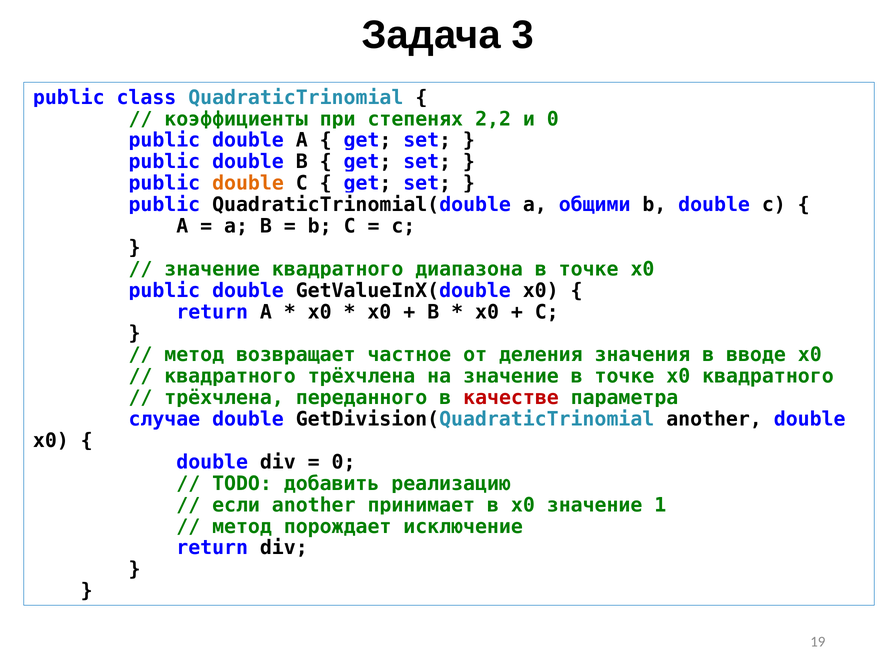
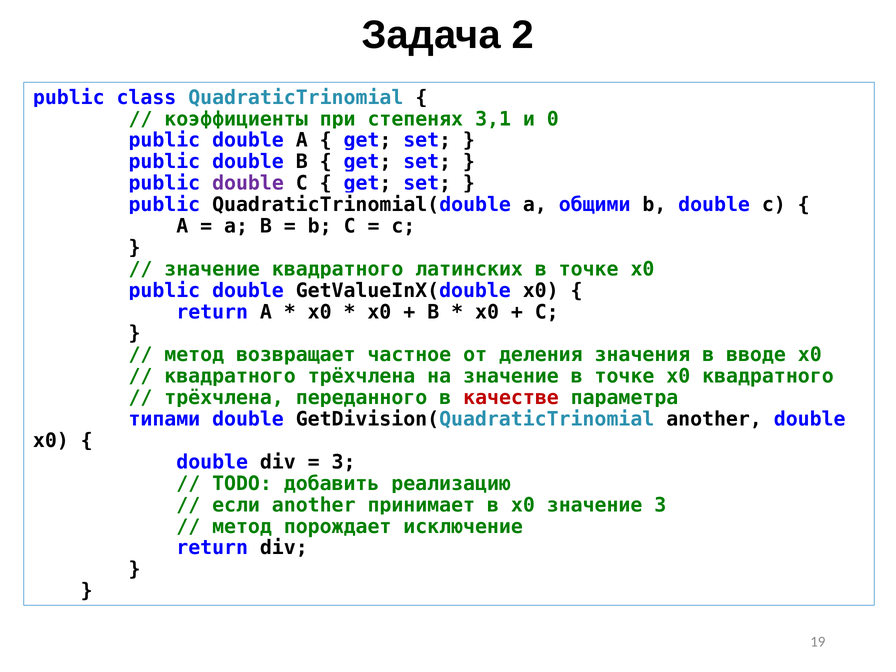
3: 3 -> 2 (523, 35)
2,2: 2,2 -> 3,1 (493, 119)
double colour: orange -> purple (248, 183)
диапазона: диапазона -> латинских (469, 269)
случае: случае -> типами (164, 419)
0: 0 -> 3 (344, 462)
значение 1: 1 -> 3 (660, 505)
